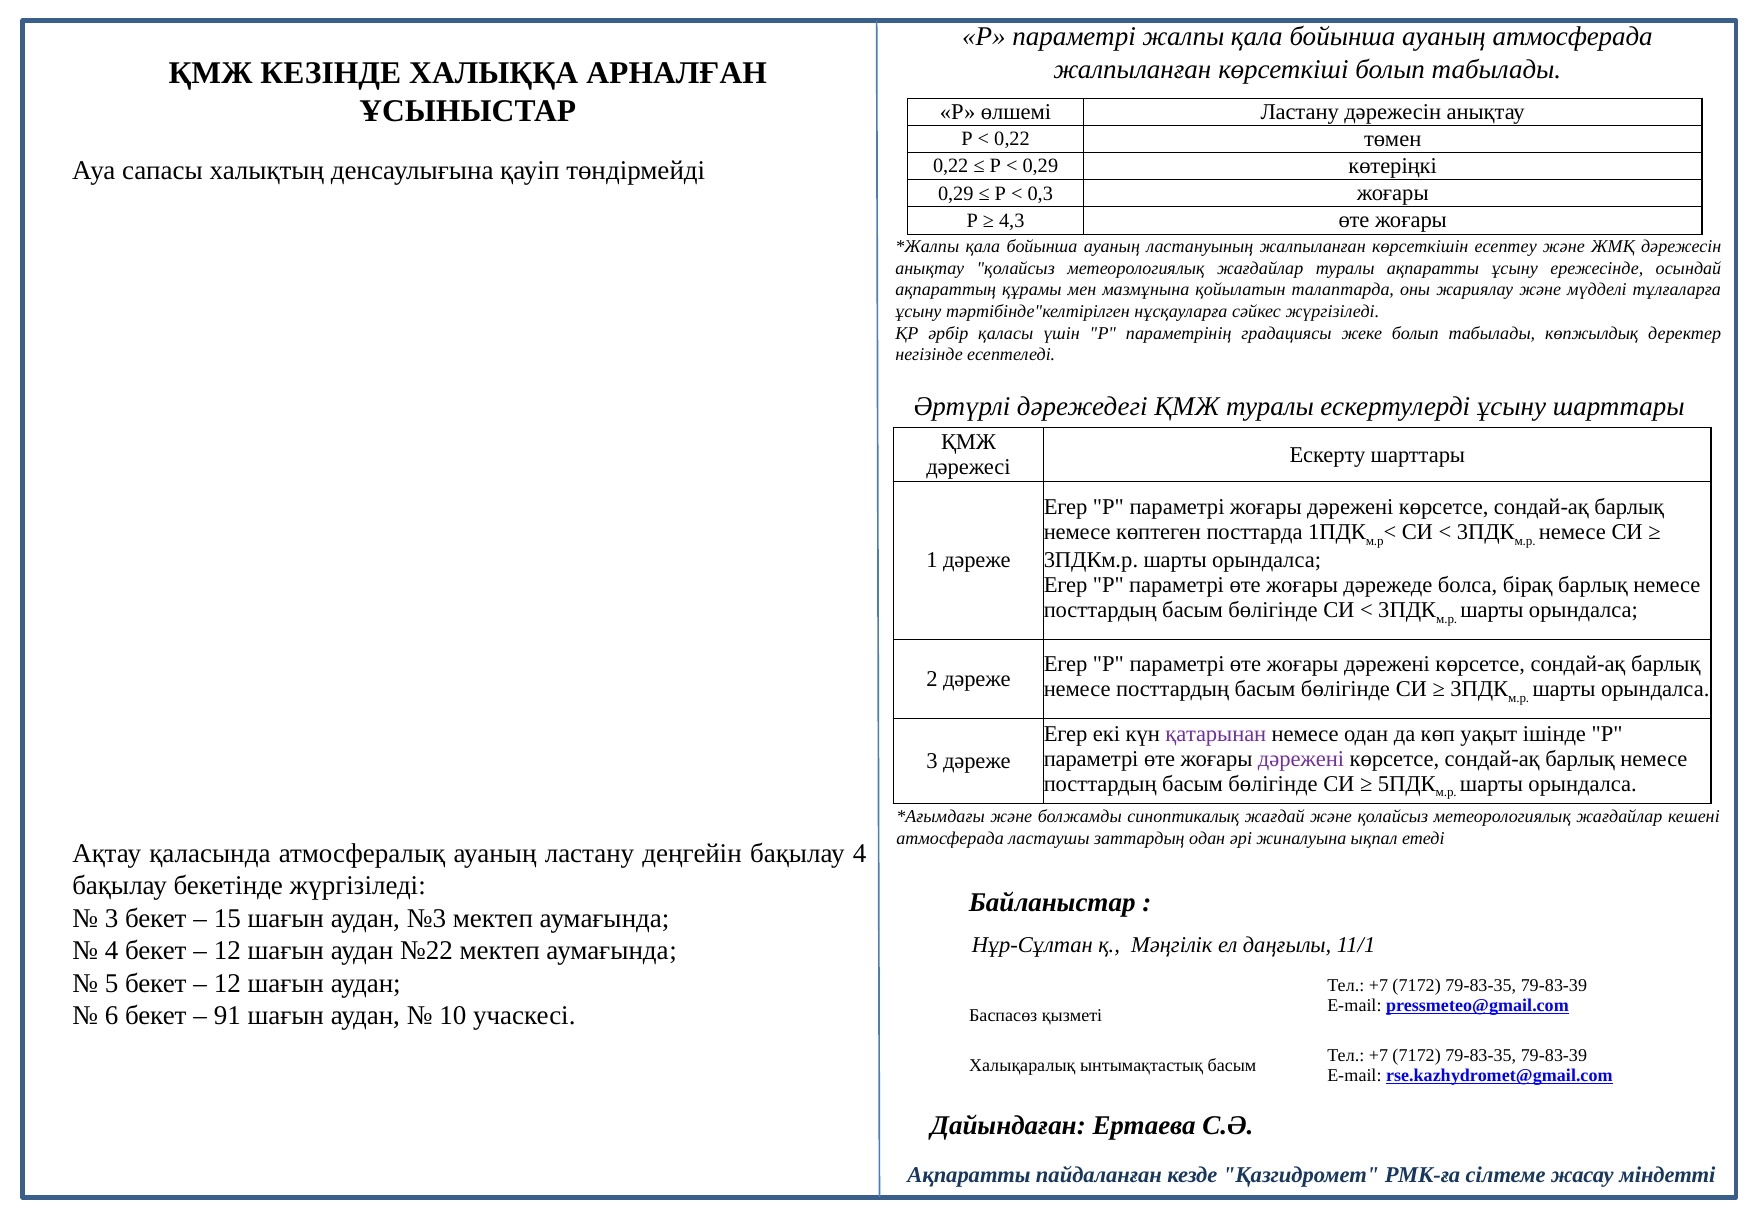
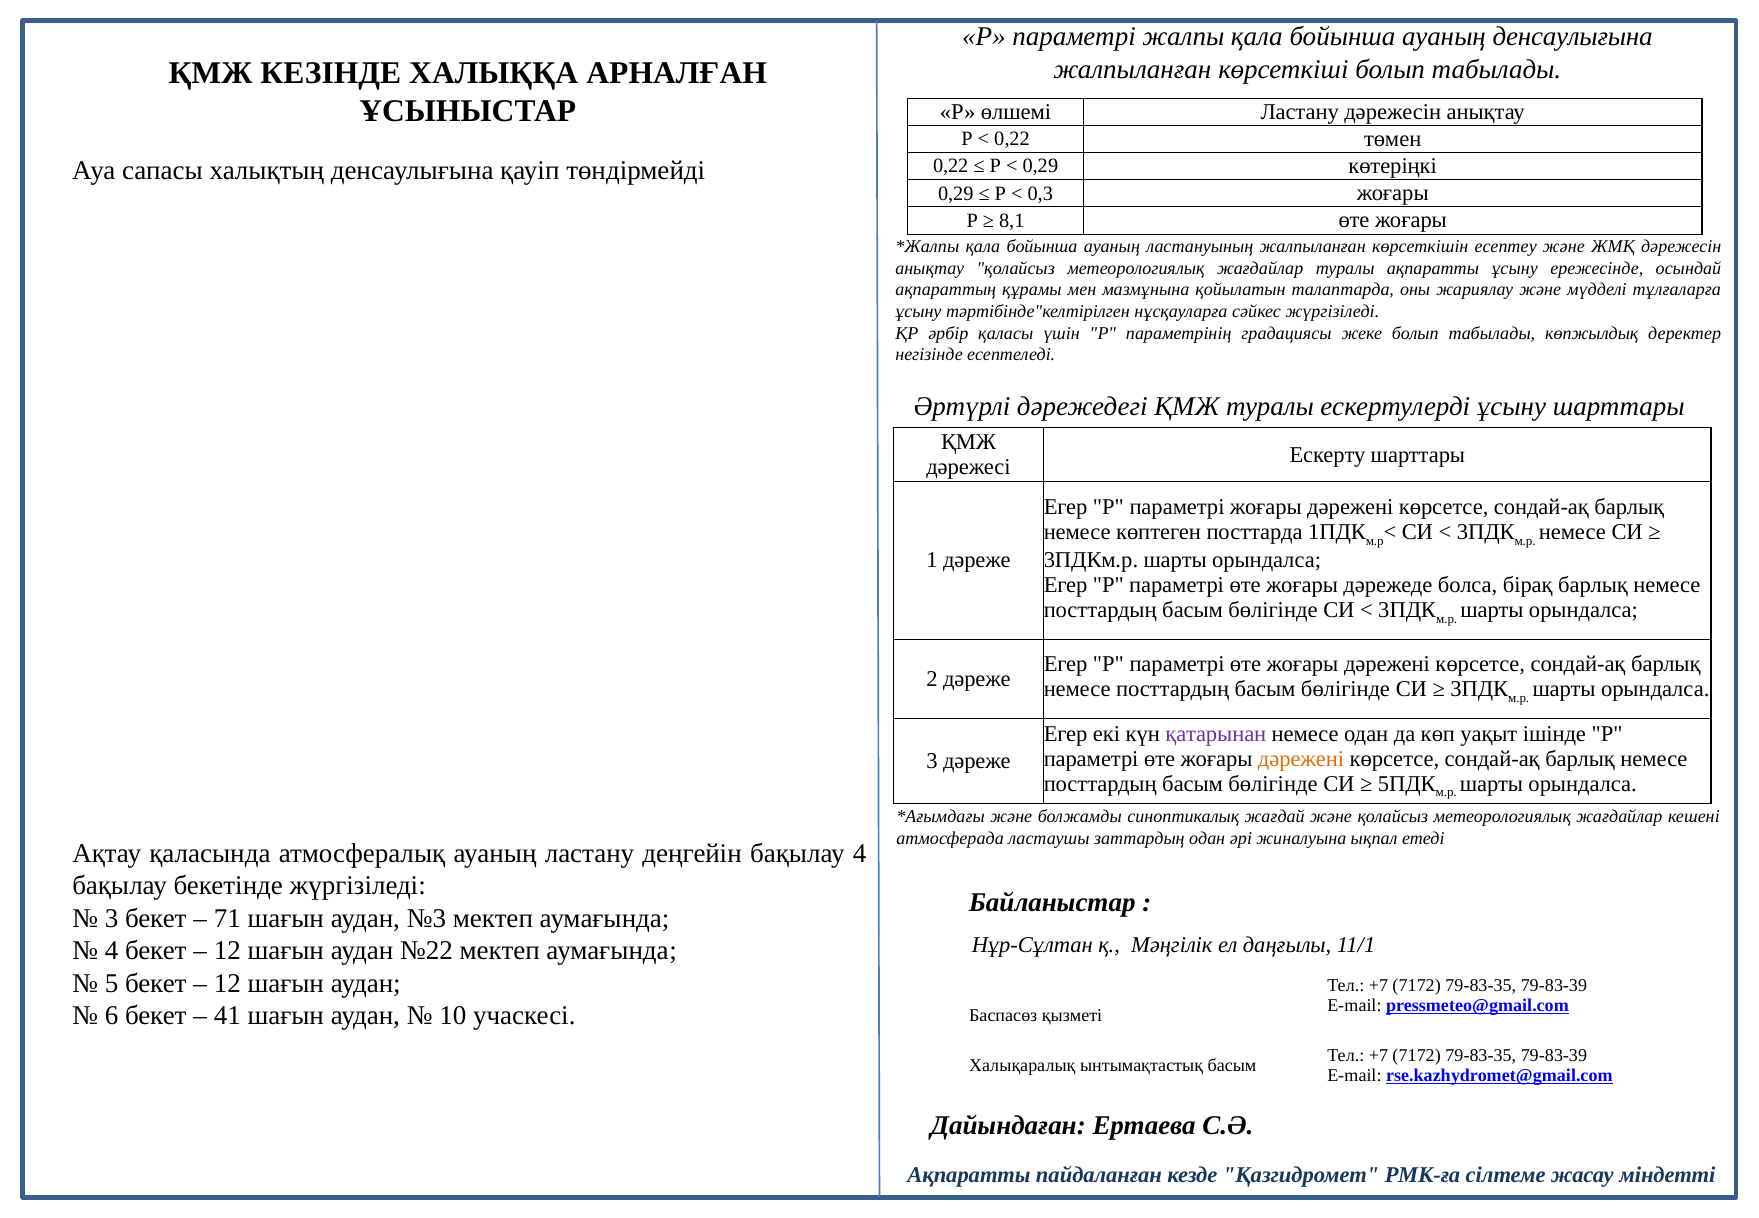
ауаның атмосферада: атмосферада -> денсаулығына (1573, 37)
4,3: 4,3 -> 8,1 (1012, 221)
дәрежені colour: purple -> orange (1301, 759)
15: 15 -> 71 (227, 918)
91: 91 -> 41 (227, 1016)
